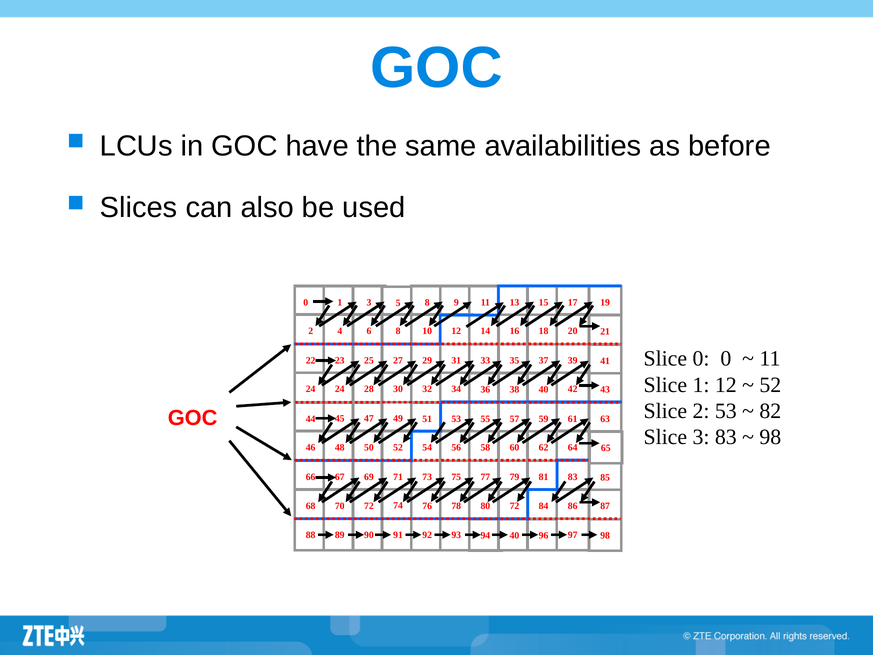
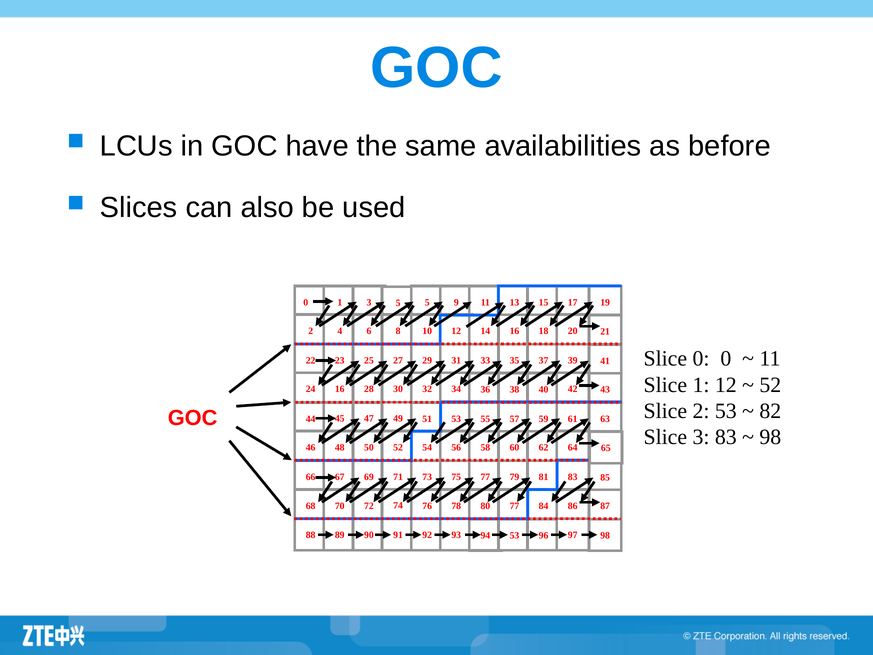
5 8: 8 -> 5 (427, 302)
24 24: 24 -> 16 (340, 389)
80 72: 72 -> 77 (514, 506)
94 40: 40 -> 53 (514, 535)
